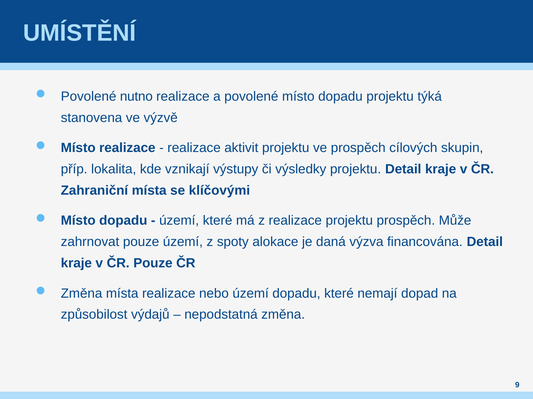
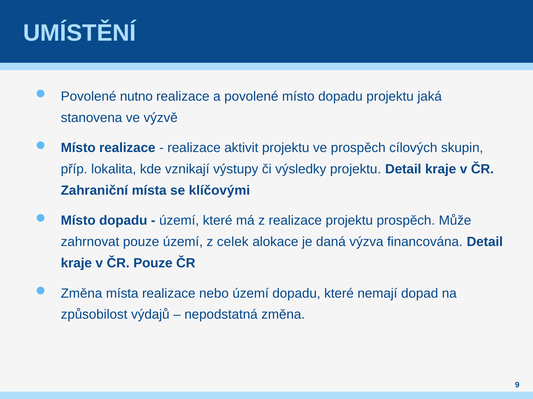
týká: týká -> jaká (430, 97)
spoty: spoty -> celek (233, 242)
